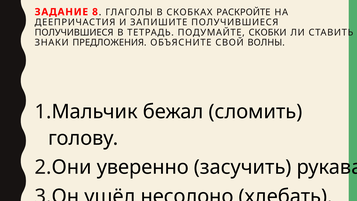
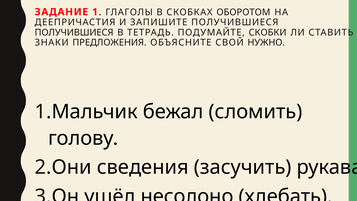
8: 8 -> 1 (95, 12)
РАСКРОЙТЕ: РАСКРОЙТЕ -> ОБОРОТОМ (243, 12)
ВОЛНЫ: ВОЛНЫ -> НУЖНО (266, 42)
уверенно: уверенно -> сведения (143, 167)
